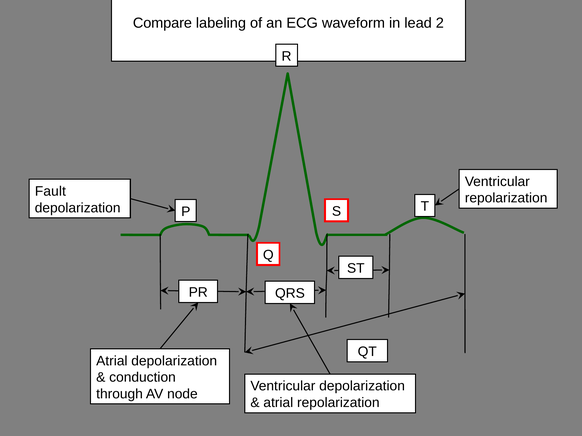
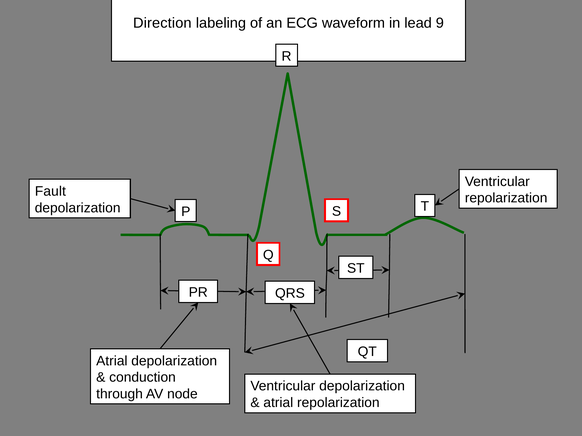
Compare: Compare -> Direction (162, 23)
2: 2 -> 9 (440, 23)
